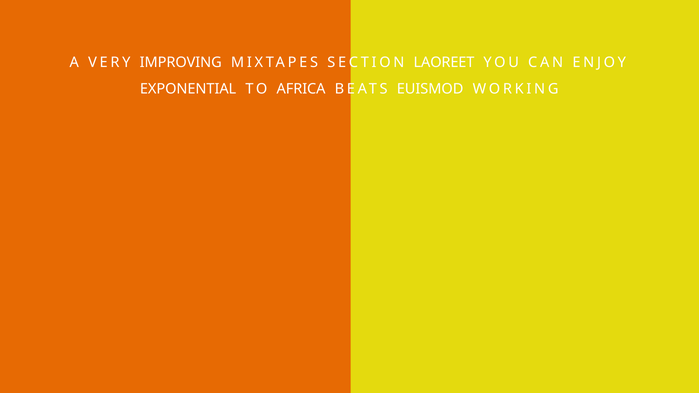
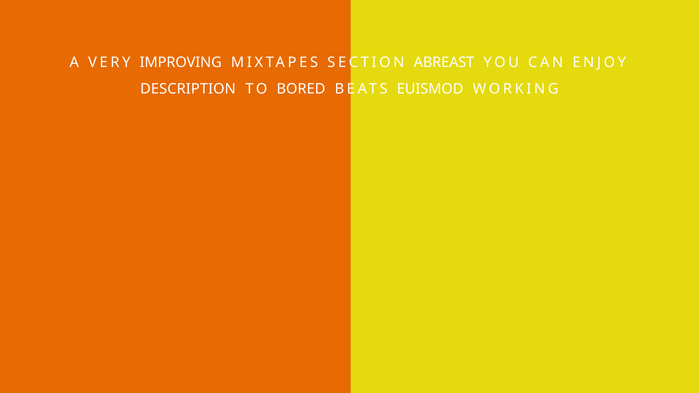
LAOREET: LAOREET -> ABREAST (444, 63)
EXPONENTIAL: EXPONENTIAL -> DESCRIPTION (188, 89)
AFRICA: AFRICA -> BORED (301, 89)
